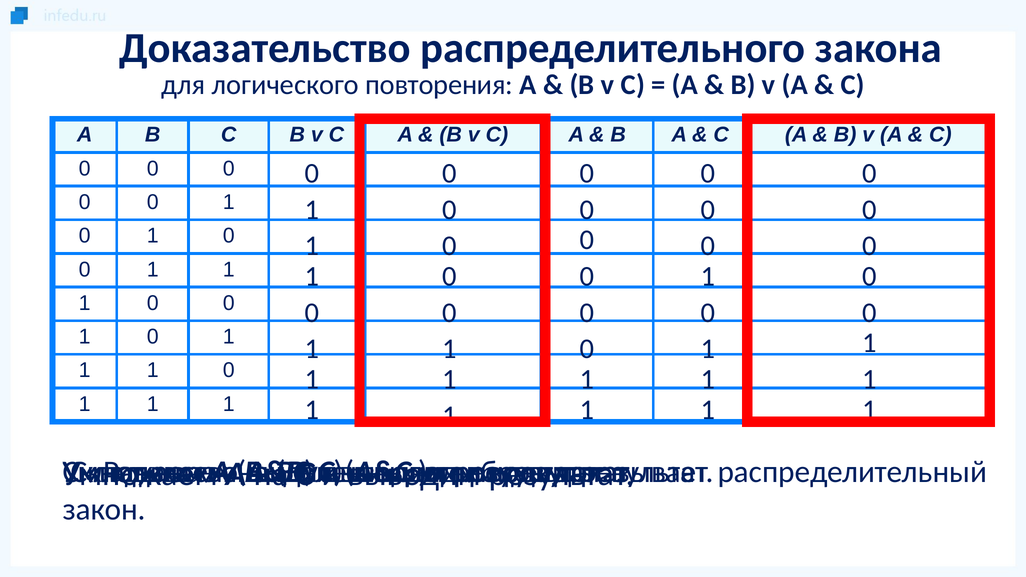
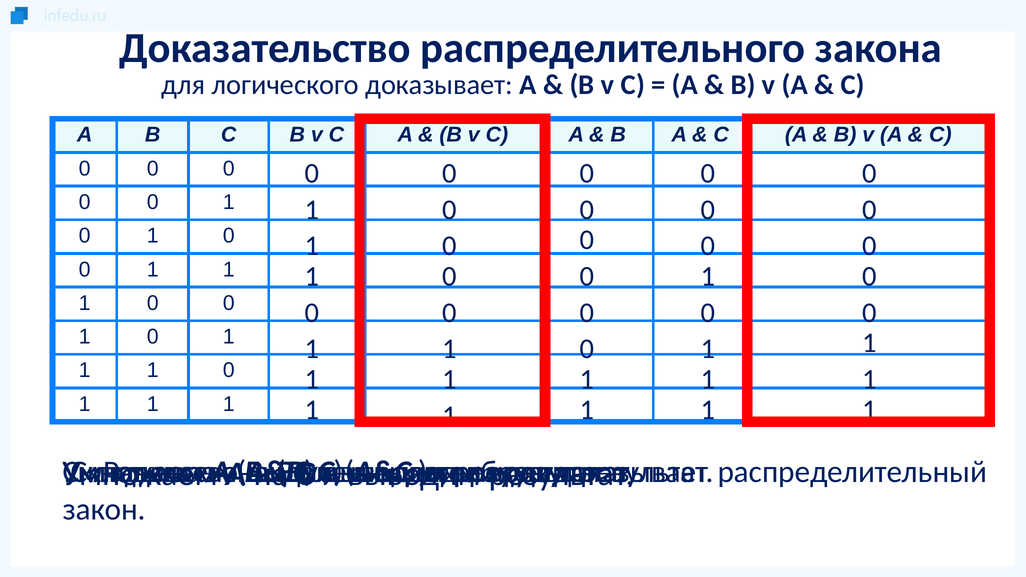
логического повторения: повторения -> доказывает (439, 85)
